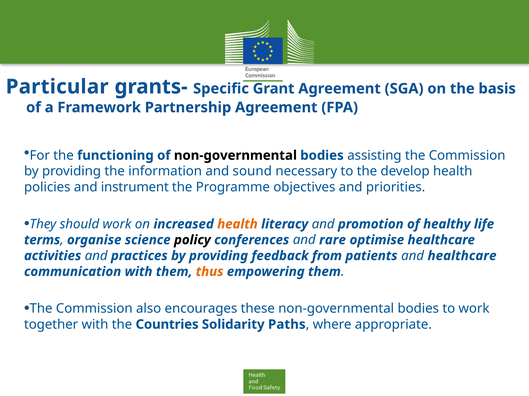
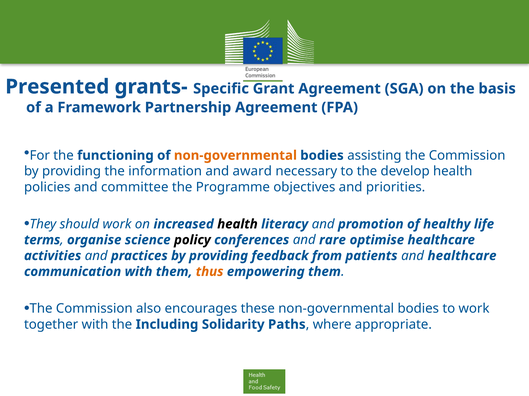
Particular: Particular -> Presented (57, 87)
non-governmental colour: black -> orange (235, 156)
sound: sound -> award (252, 172)
instrument: instrument -> committee (135, 187)
health colour: orange -> black (237, 225)
Countries: Countries -> Including (167, 325)
